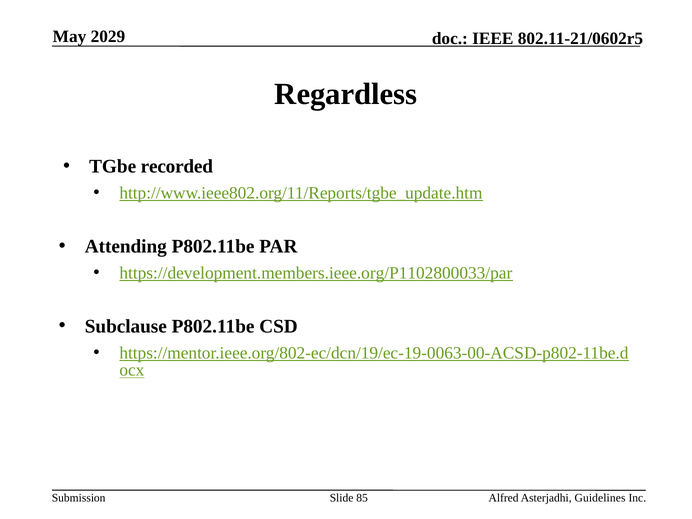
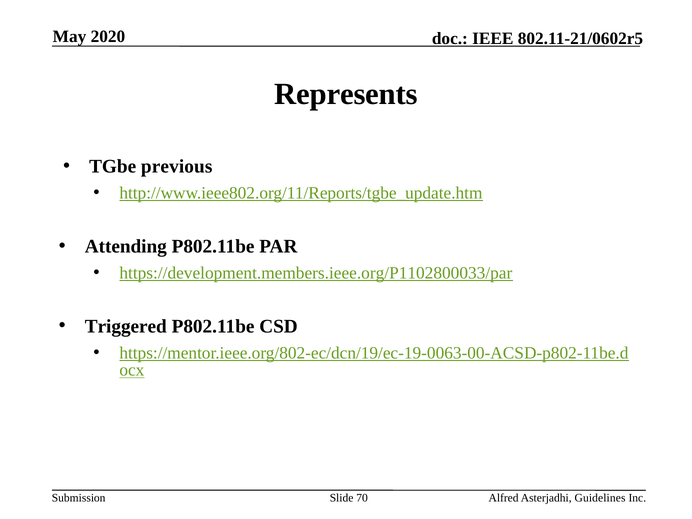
2029: 2029 -> 2020 (108, 37)
Regardless: Regardless -> Represents (346, 94)
recorded: recorded -> previous (177, 166)
Subclause: Subclause -> Triggered (126, 326)
85: 85 -> 70 (362, 498)
